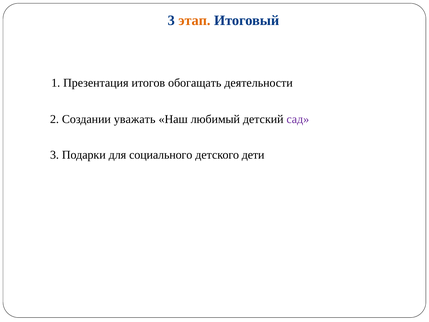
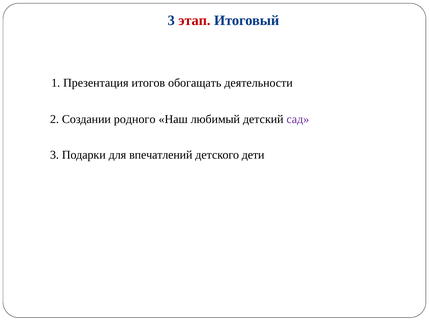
этап colour: orange -> red (194, 20)
уважать: уважать -> родного (135, 119)
социального: социального -> впечатлений (161, 155)
